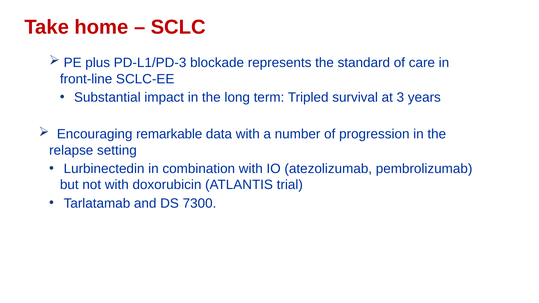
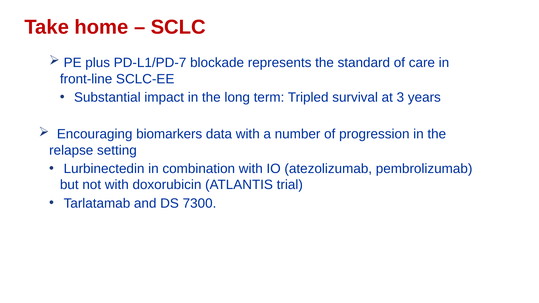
PD-L1/PD-3: PD-L1/PD-3 -> PD-L1/PD-7 (150, 63)
remarkable: remarkable -> biomarkers (169, 134)
